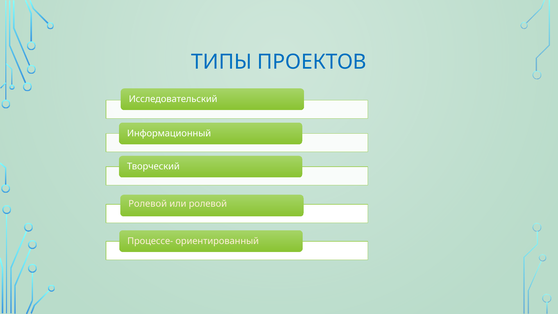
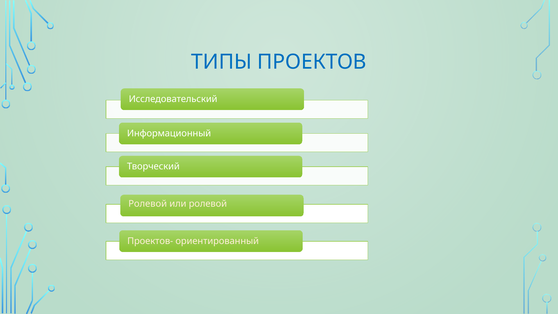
Процессе-: Процессе- -> Проектов- (150, 241)
